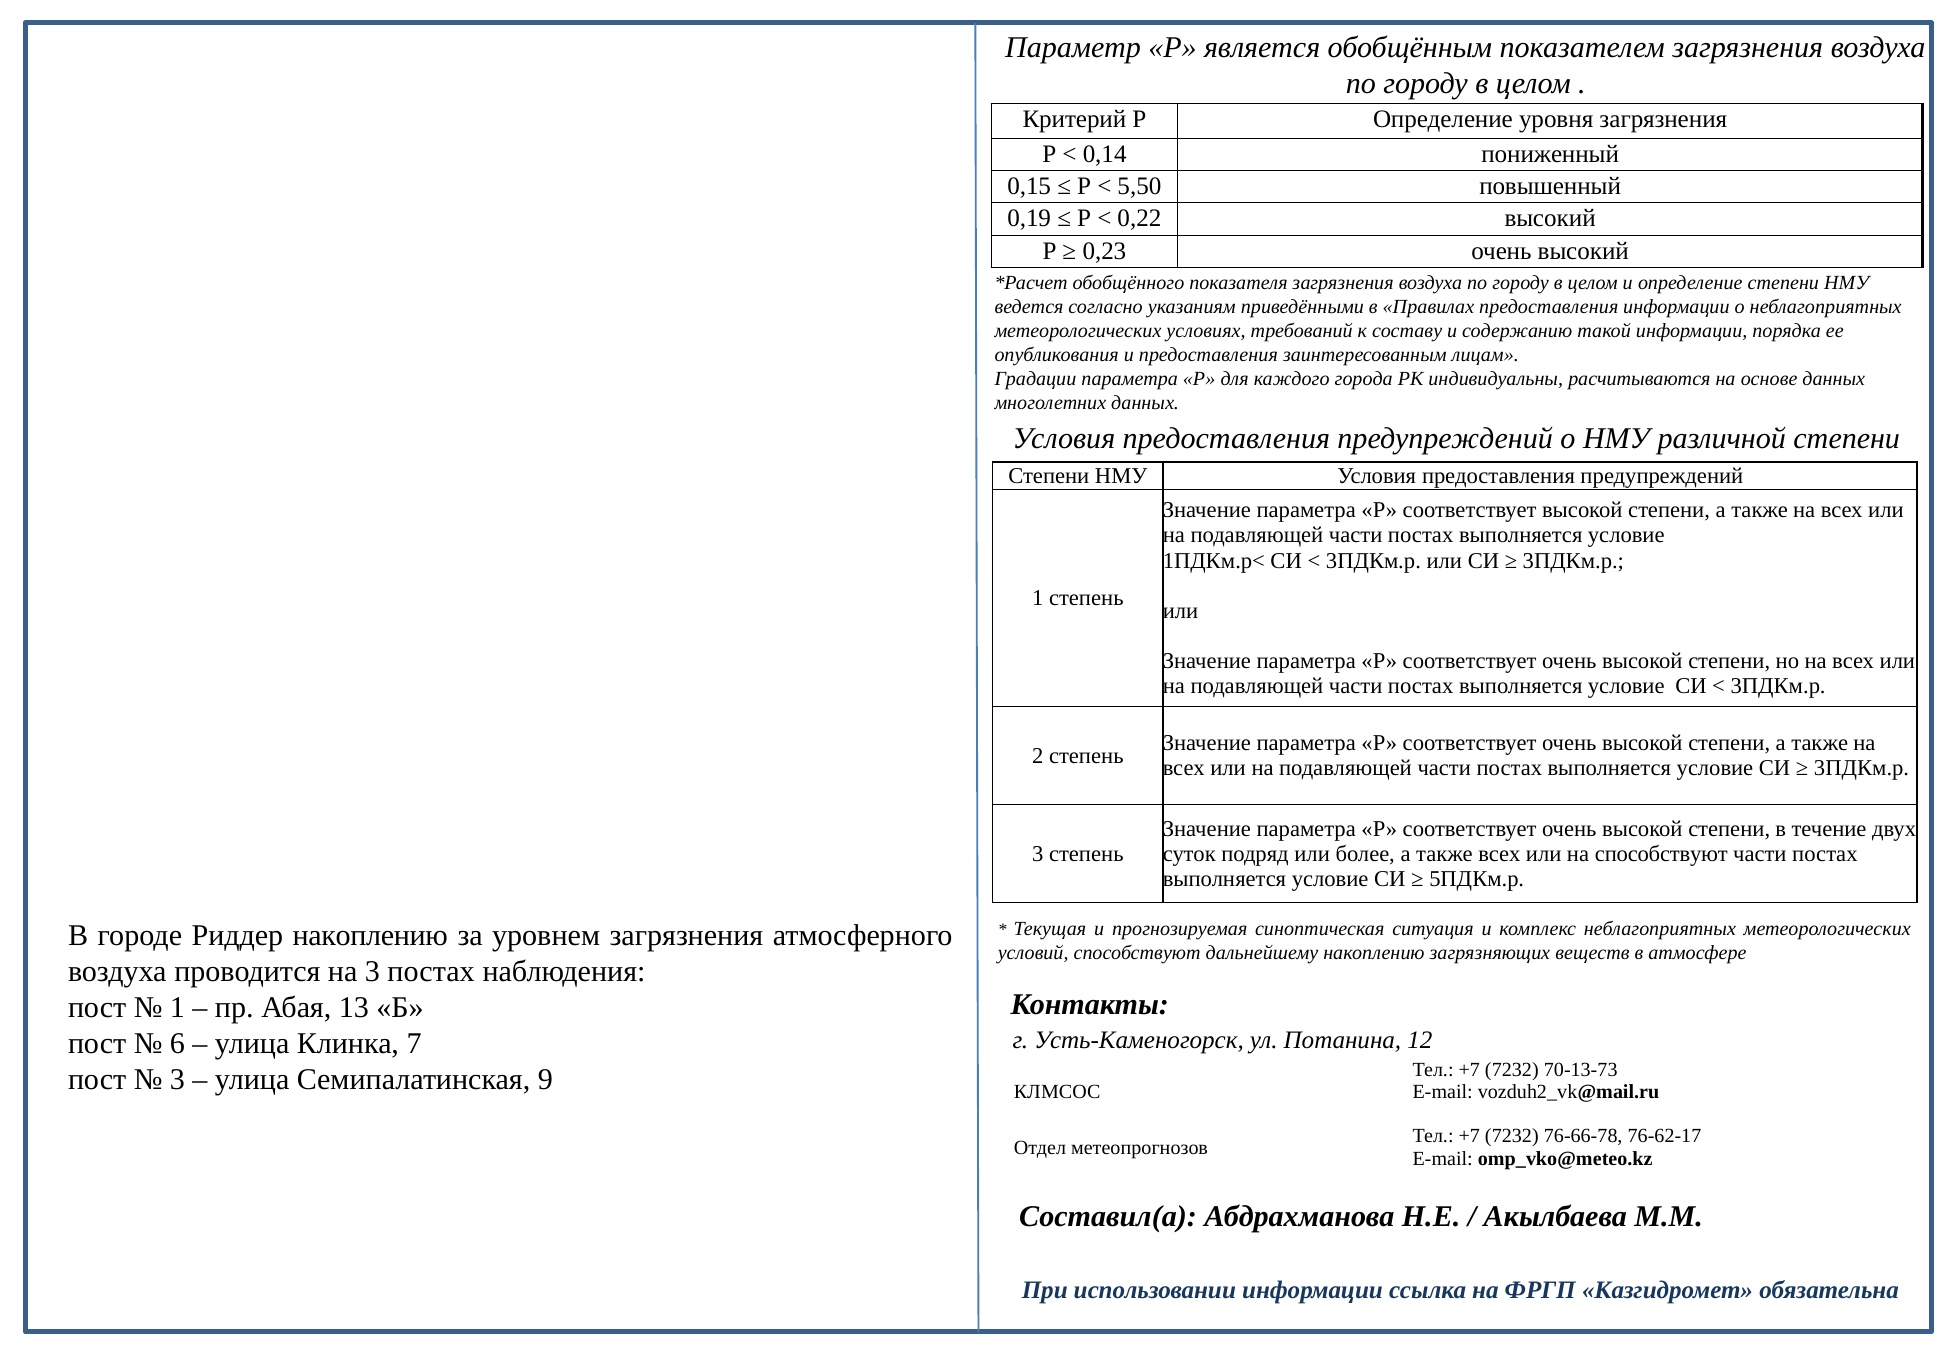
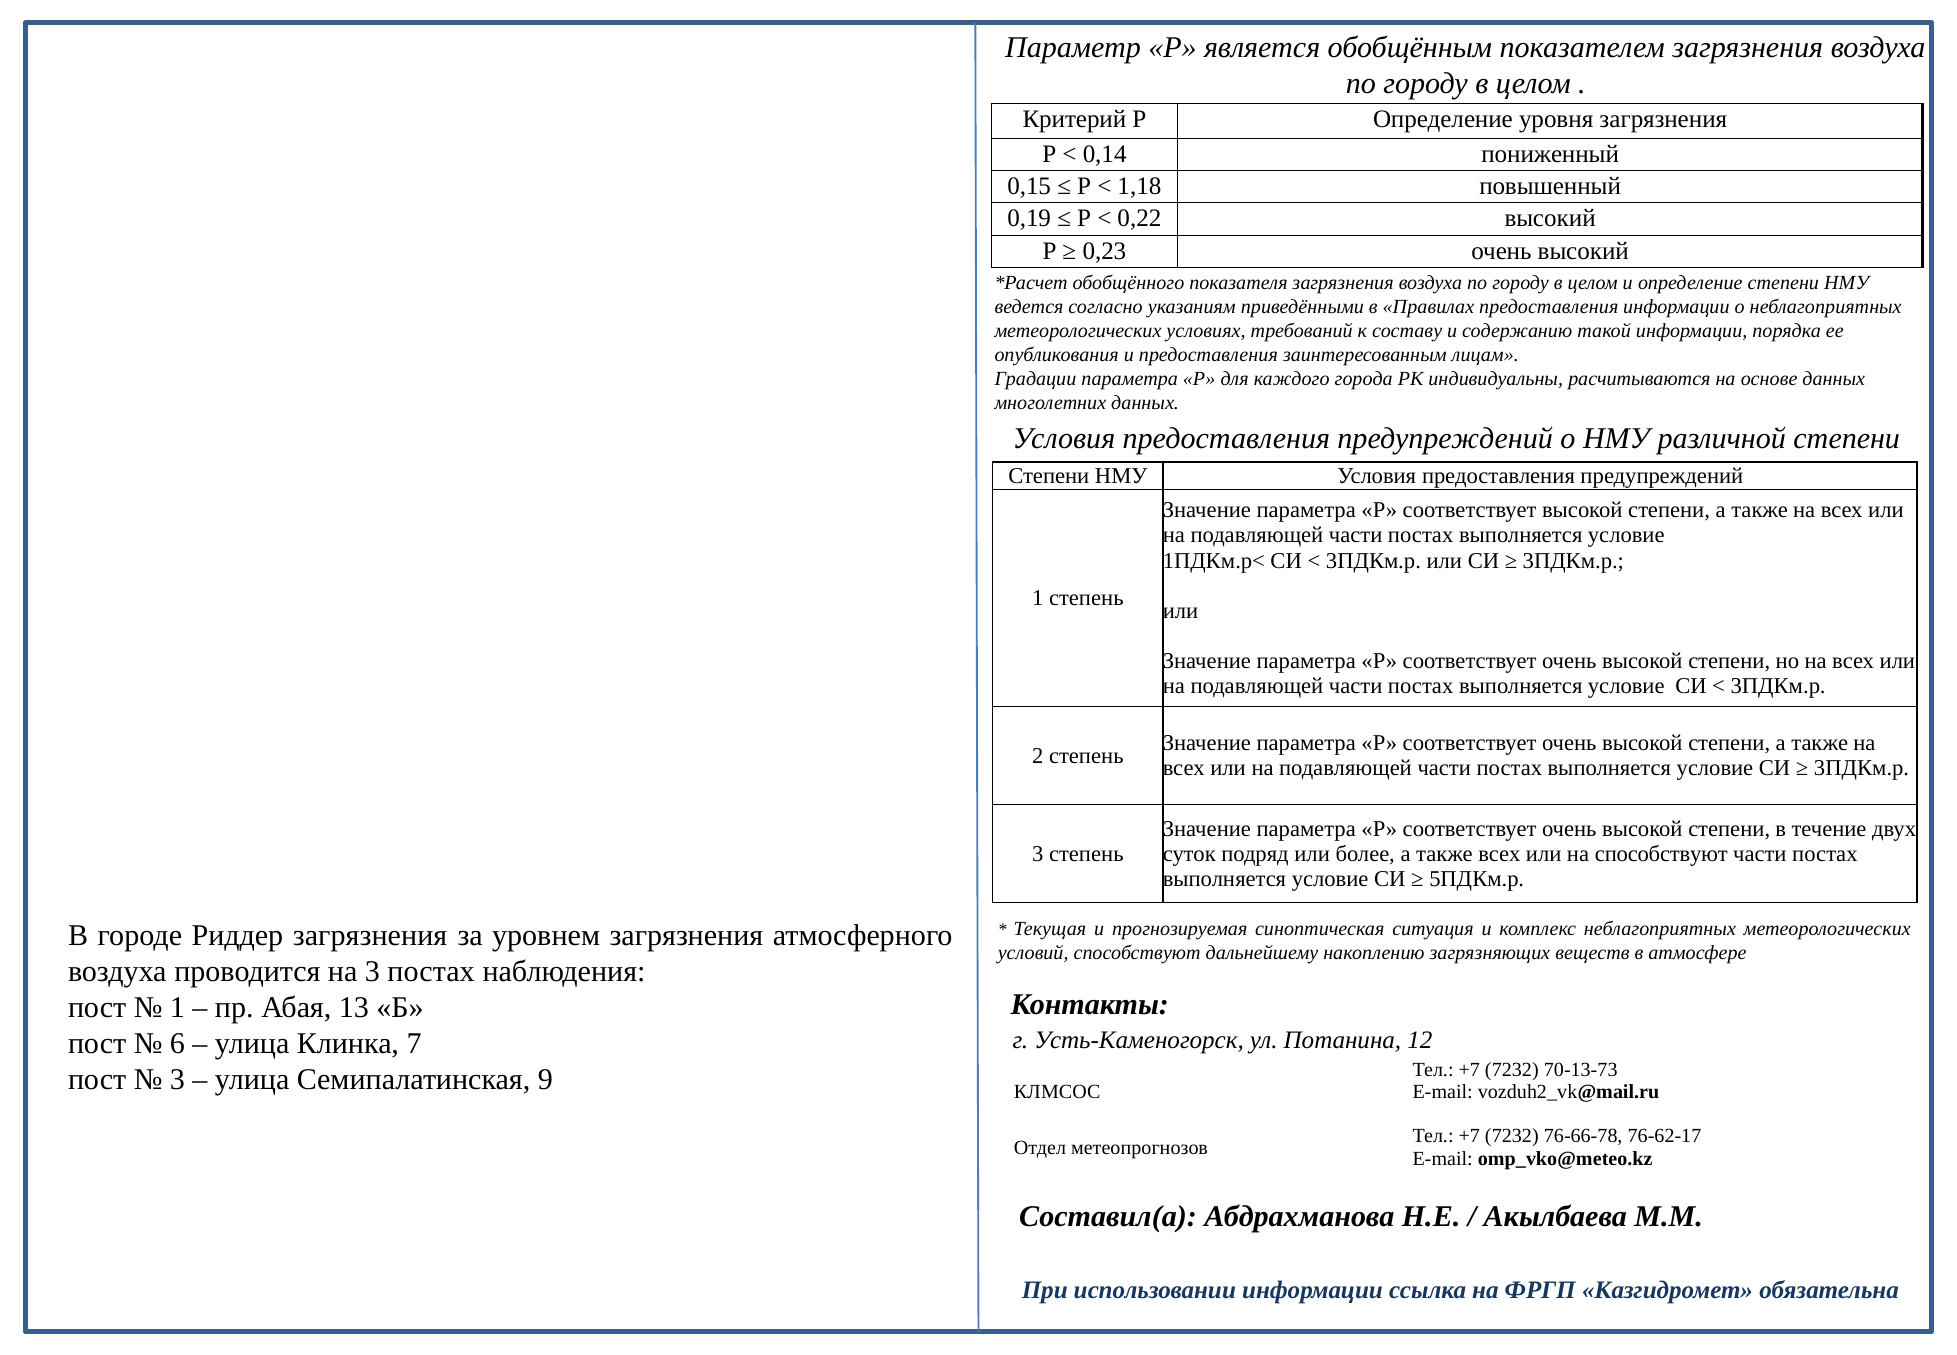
5,50: 5,50 -> 1,18 (1139, 186)
Риддер накоплению: накоплению -> загрязнения (370, 935)
